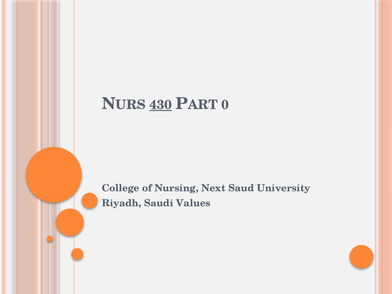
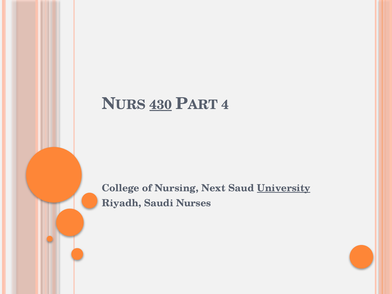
0: 0 -> 4 (225, 105)
University underline: none -> present (284, 188)
Values: Values -> Nurses (194, 203)
